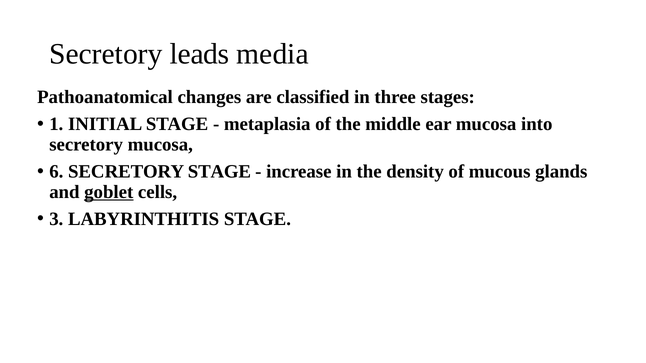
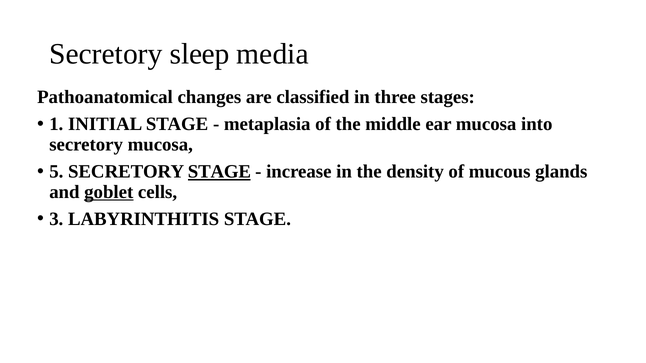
leads: leads -> sleep (200, 54)
6: 6 -> 5 (56, 172)
STAGE underline: none -> present (219, 172)
